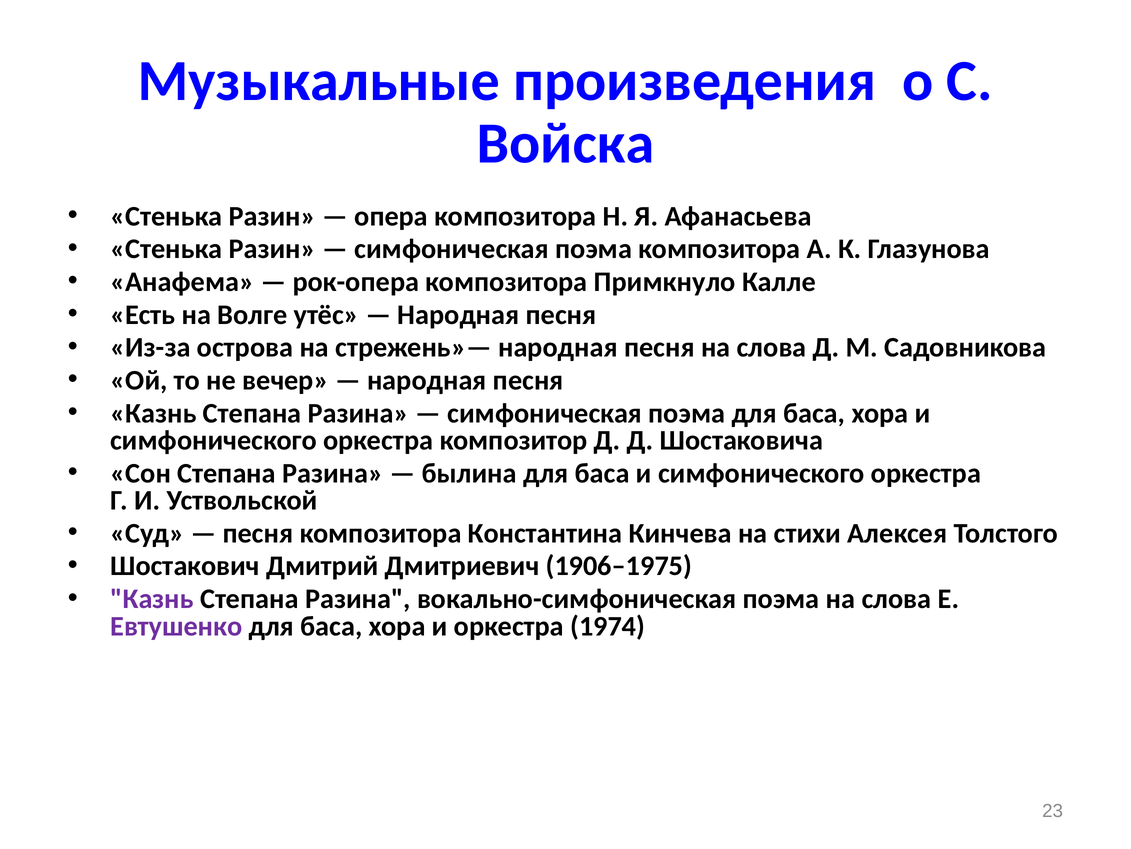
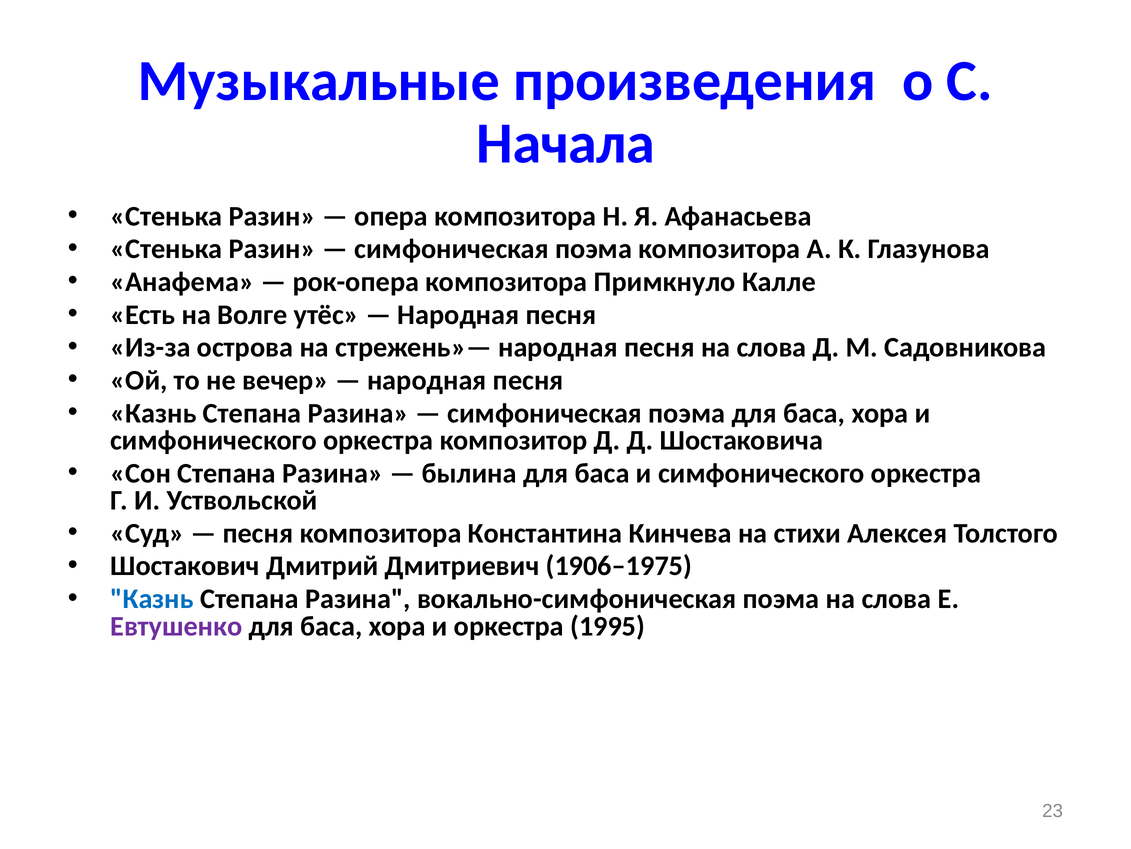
Войска: Войска -> Начала (566, 144)
Казнь colour: purple -> blue (152, 598)
1974: 1974 -> 1995 (608, 626)
